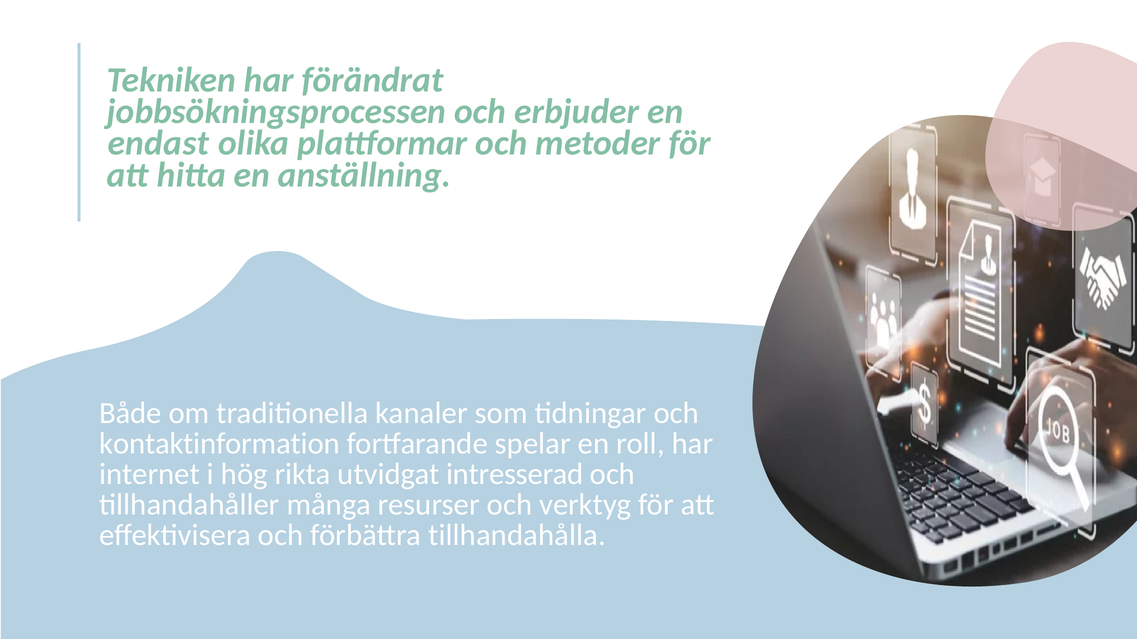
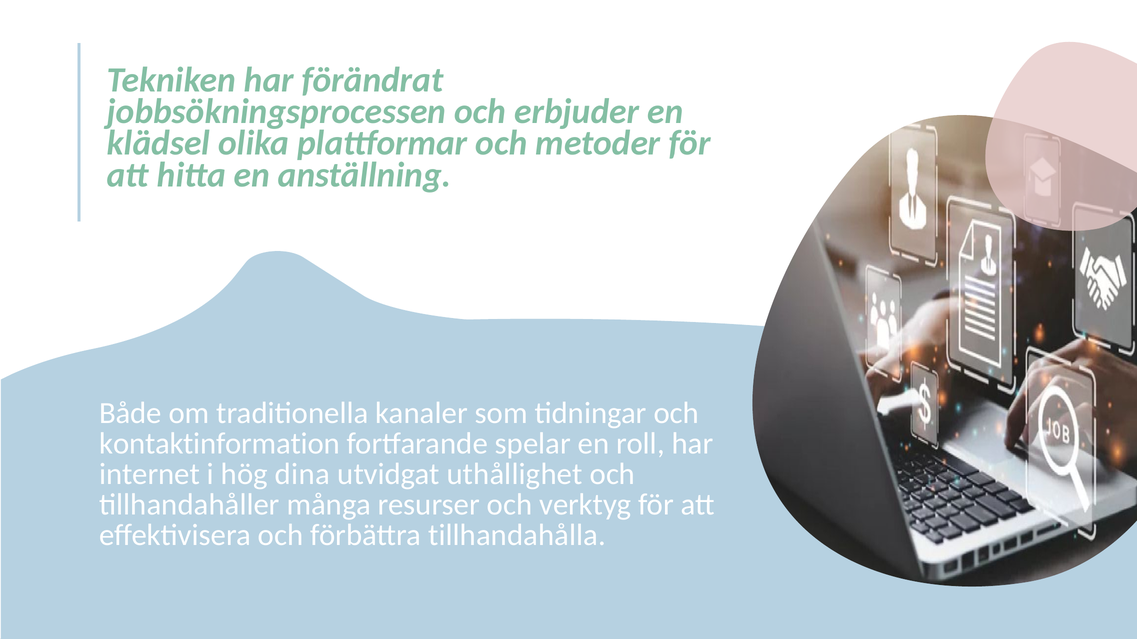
endast: endast -> klädsel (159, 143)
rikta: rikta -> dina (302, 474)
intresserad: intresserad -> uthållighet (515, 474)
